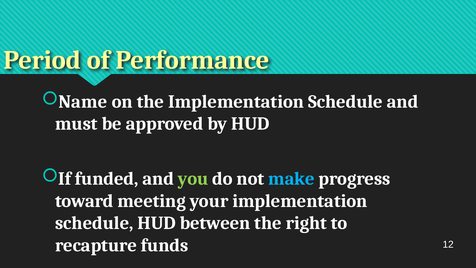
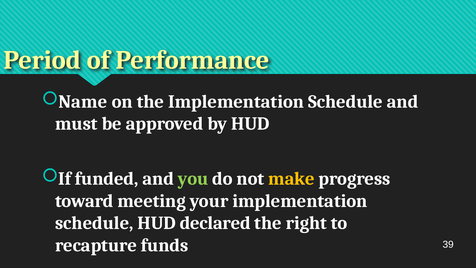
make colour: light blue -> yellow (291, 179)
between: between -> declared (215, 223)
12: 12 -> 39 (448, 244)
